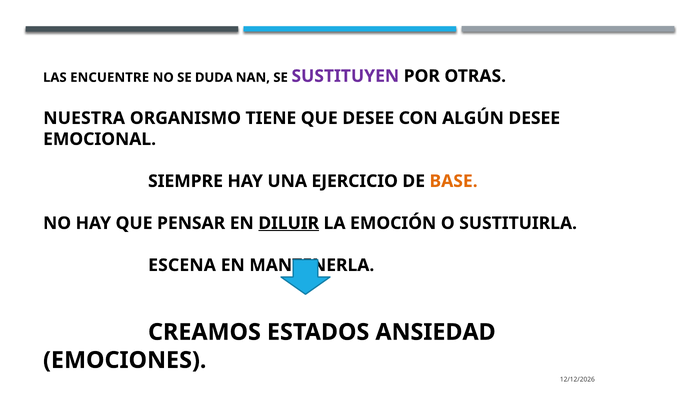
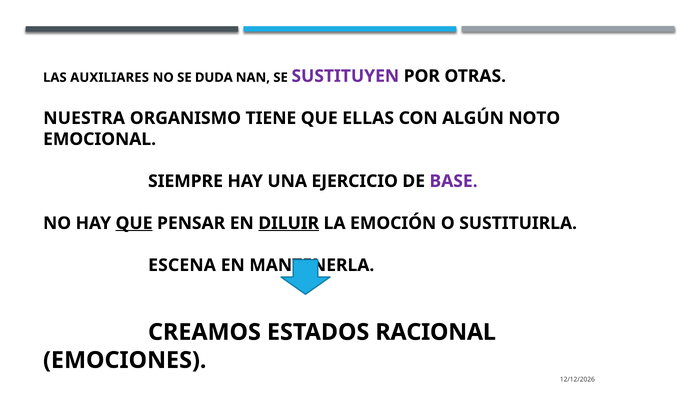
ENCUENTRE: ENCUENTRE -> AUXILIARES (110, 77)
QUE DESEE: DESEE -> ELLAS (368, 118)
ALGÚN DESEE: DESEE -> NOTO (534, 118)
BASE colour: orange -> purple (454, 181)
QUE underline: none -> present (134, 223)
ANSIEDAD: ANSIEDAD -> RACIONAL (436, 332)
